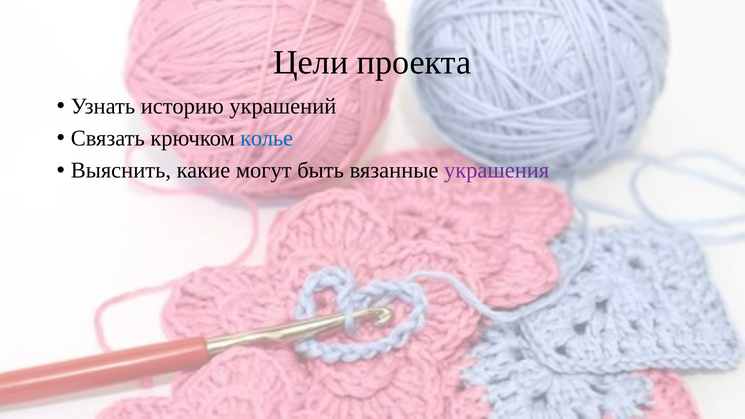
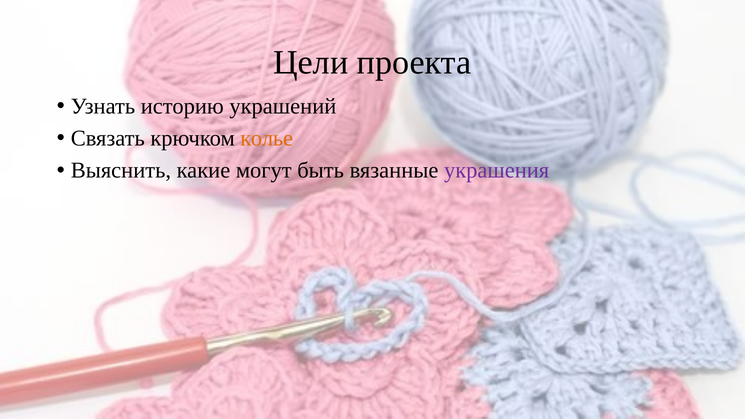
колье colour: blue -> orange (267, 138)
